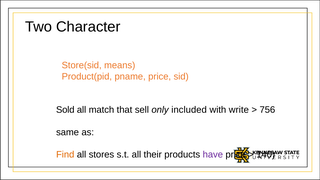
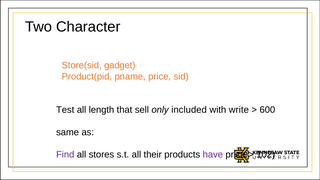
means: means -> gadget (120, 65)
Sold: Sold -> Test (65, 110)
match: match -> length (101, 110)
756: 756 -> 600 (267, 110)
Find colour: orange -> purple (65, 155)
140: 140 -> 102 (266, 155)
